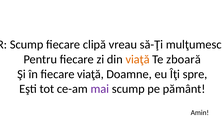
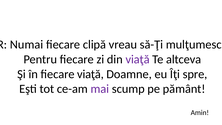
Scump: Scump -> Numai (27, 44)
viaţă colour: orange -> purple (138, 59)
zboară: zboară -> altceva (184, 59)
